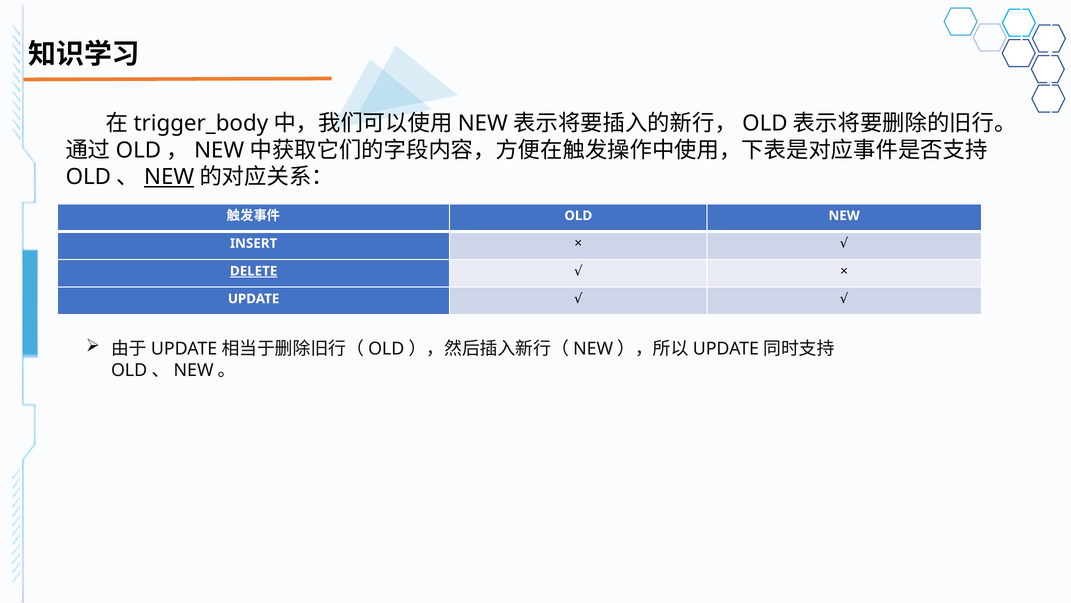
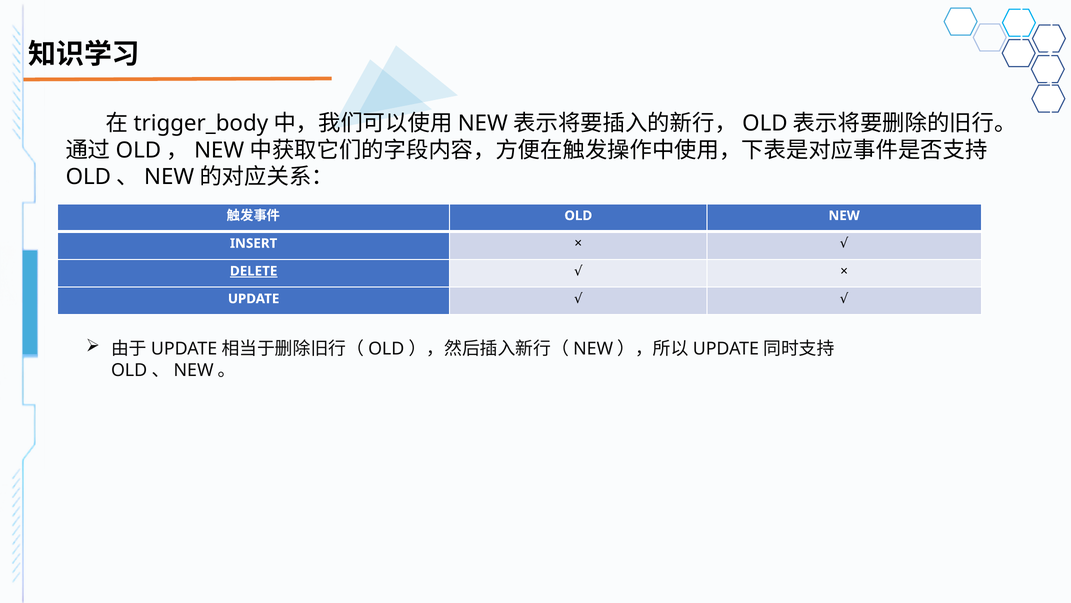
NEW underline: present -> none (169, 177)
